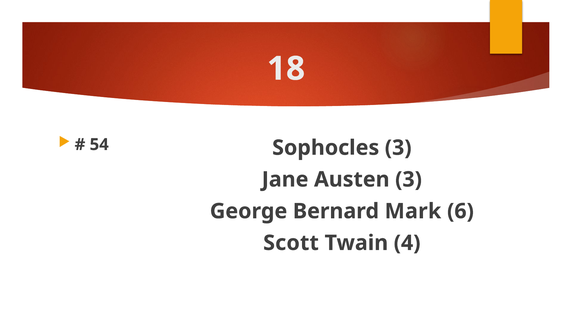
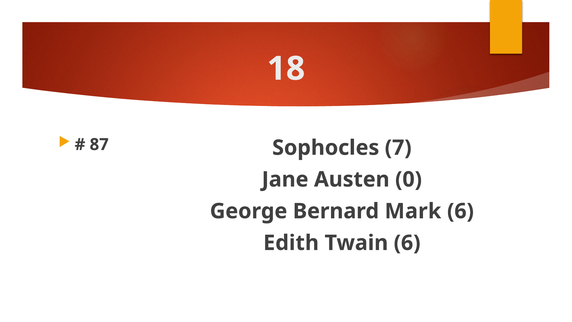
54: 54 -> 87 (99, 144)
Sophocles 3: 3 -> 7 (398, 148)
Austen 3: 3 -> 0 (409, 179)
Scott: Scott -> Edith (291, 243)
Twain 4: 4 -> 6 (407, 243)
